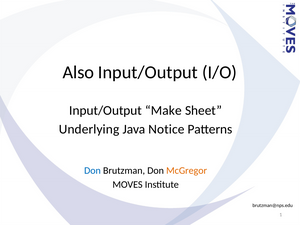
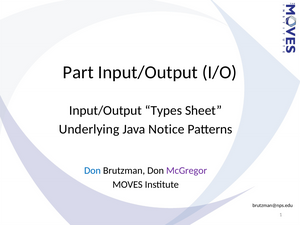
Also: Also -> Part (78, 72)
Make: Make -> Types (164, 110)
McGregor colour: orange -> purple (187, 171)
